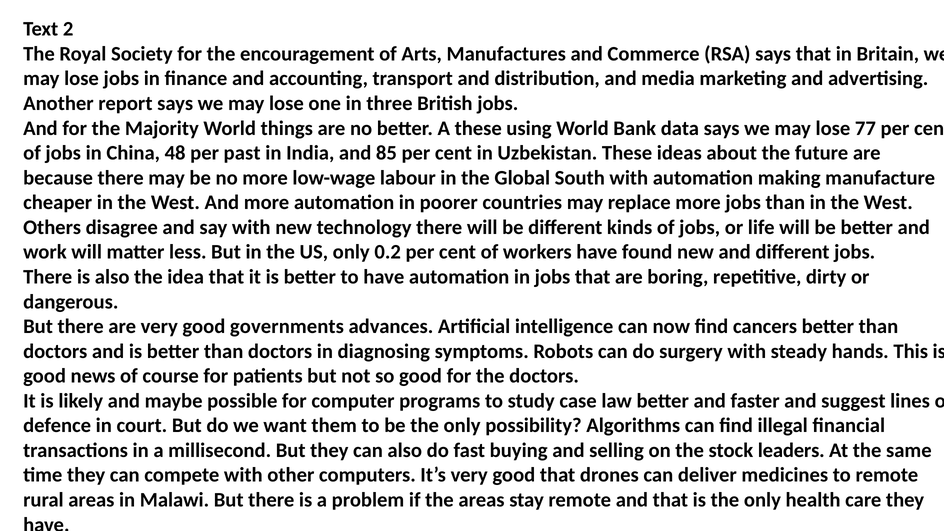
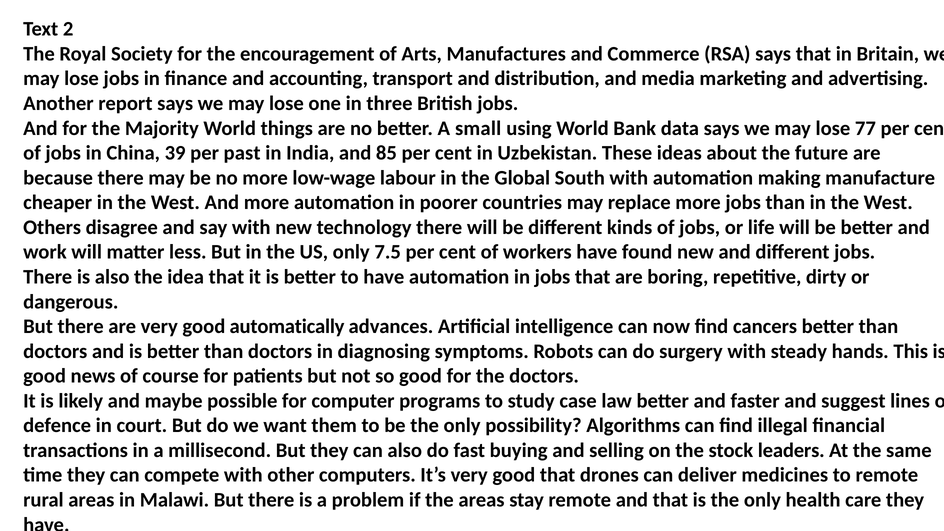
A these: these -> small (478, 128)
48: 48 -> 39 (175, 153)
0.2: 0.2 -> 7.5 (388, 252)
governments: governments -> automatically (287, 326)
